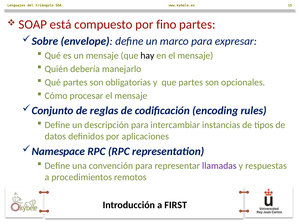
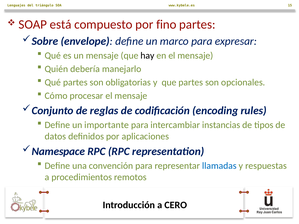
descripción: descripción -> importante (107, 125)
llamadas colour: purple -> blue (219, 166)
FIRST: FIRST -> CERO (176, 205)
